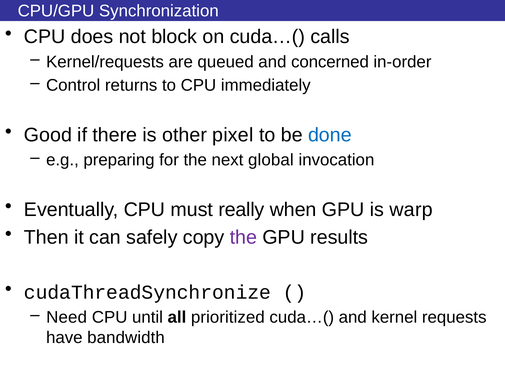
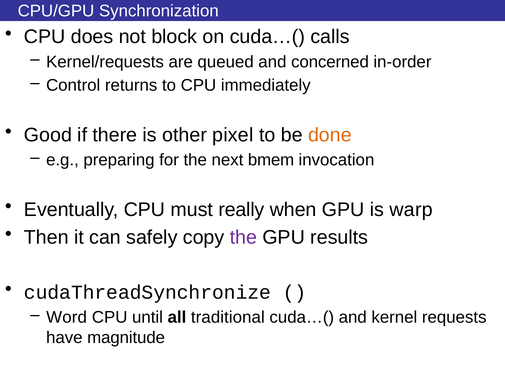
done colour: blue -> orange (330, 135)
global: global -> bmem (271, 160)
Need: Need -> Word (67, 317)
prioritized: prioritized -> traditional (228, 317)
bandwidth: bandwidth -> magnitude (126, 337)
